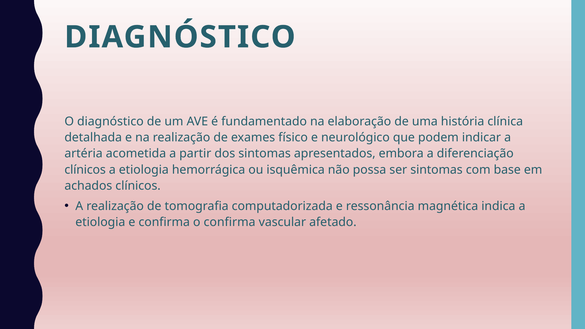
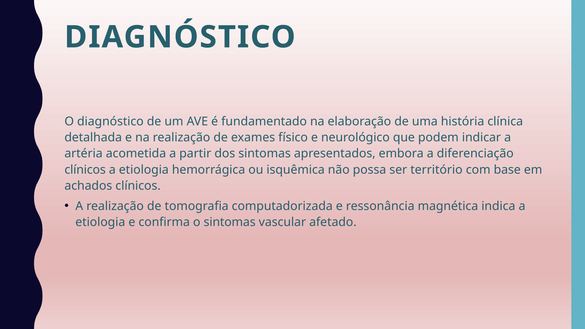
ser sintomas: sintomas -> território (436, 170)
o confirma: confirma -> sintomas (230, 222)
